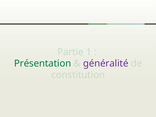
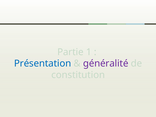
Présentation colour: green -> blue (43, 63)
